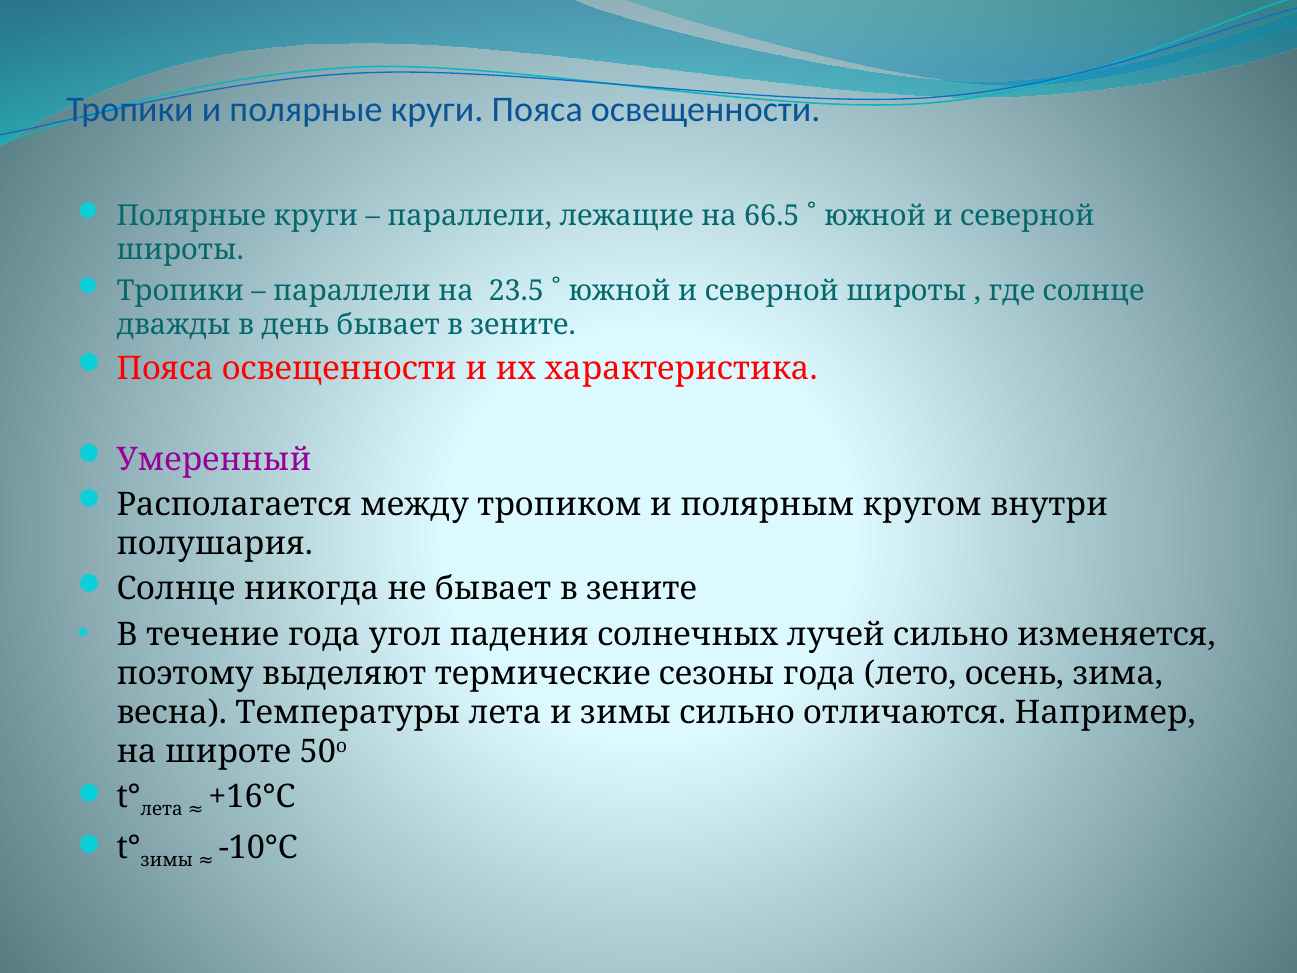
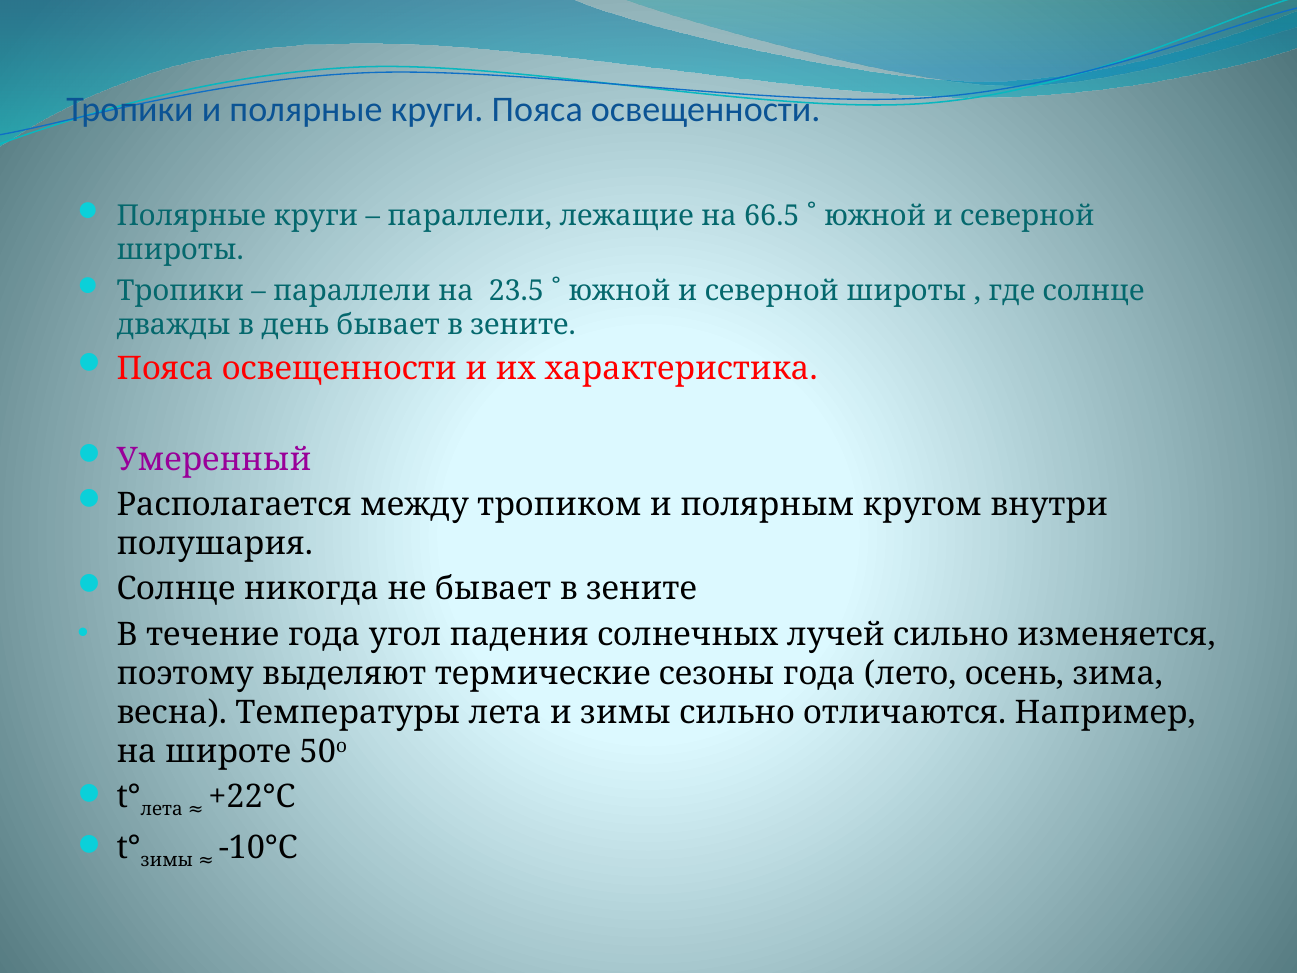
+16°С: +16°С -> +22°С (252, 797)
